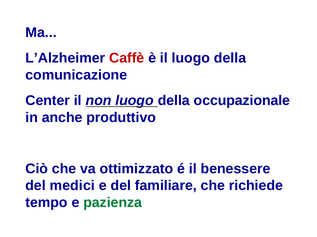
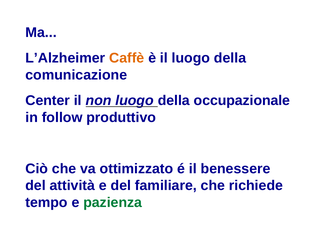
Caffè colour: red -> orange (127, 58)
anche: anche -> follow (62, 118)
medici: medici -> attività (72, 186)
